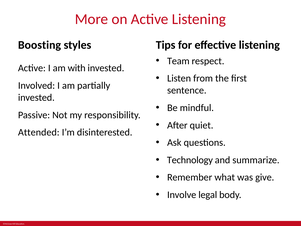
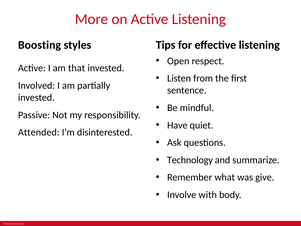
Team: Team -> Open (178, 61)
with: with -> that (77, 68)
After: After -> Have (177, 125)
legal: legal -> with (208, 195)
